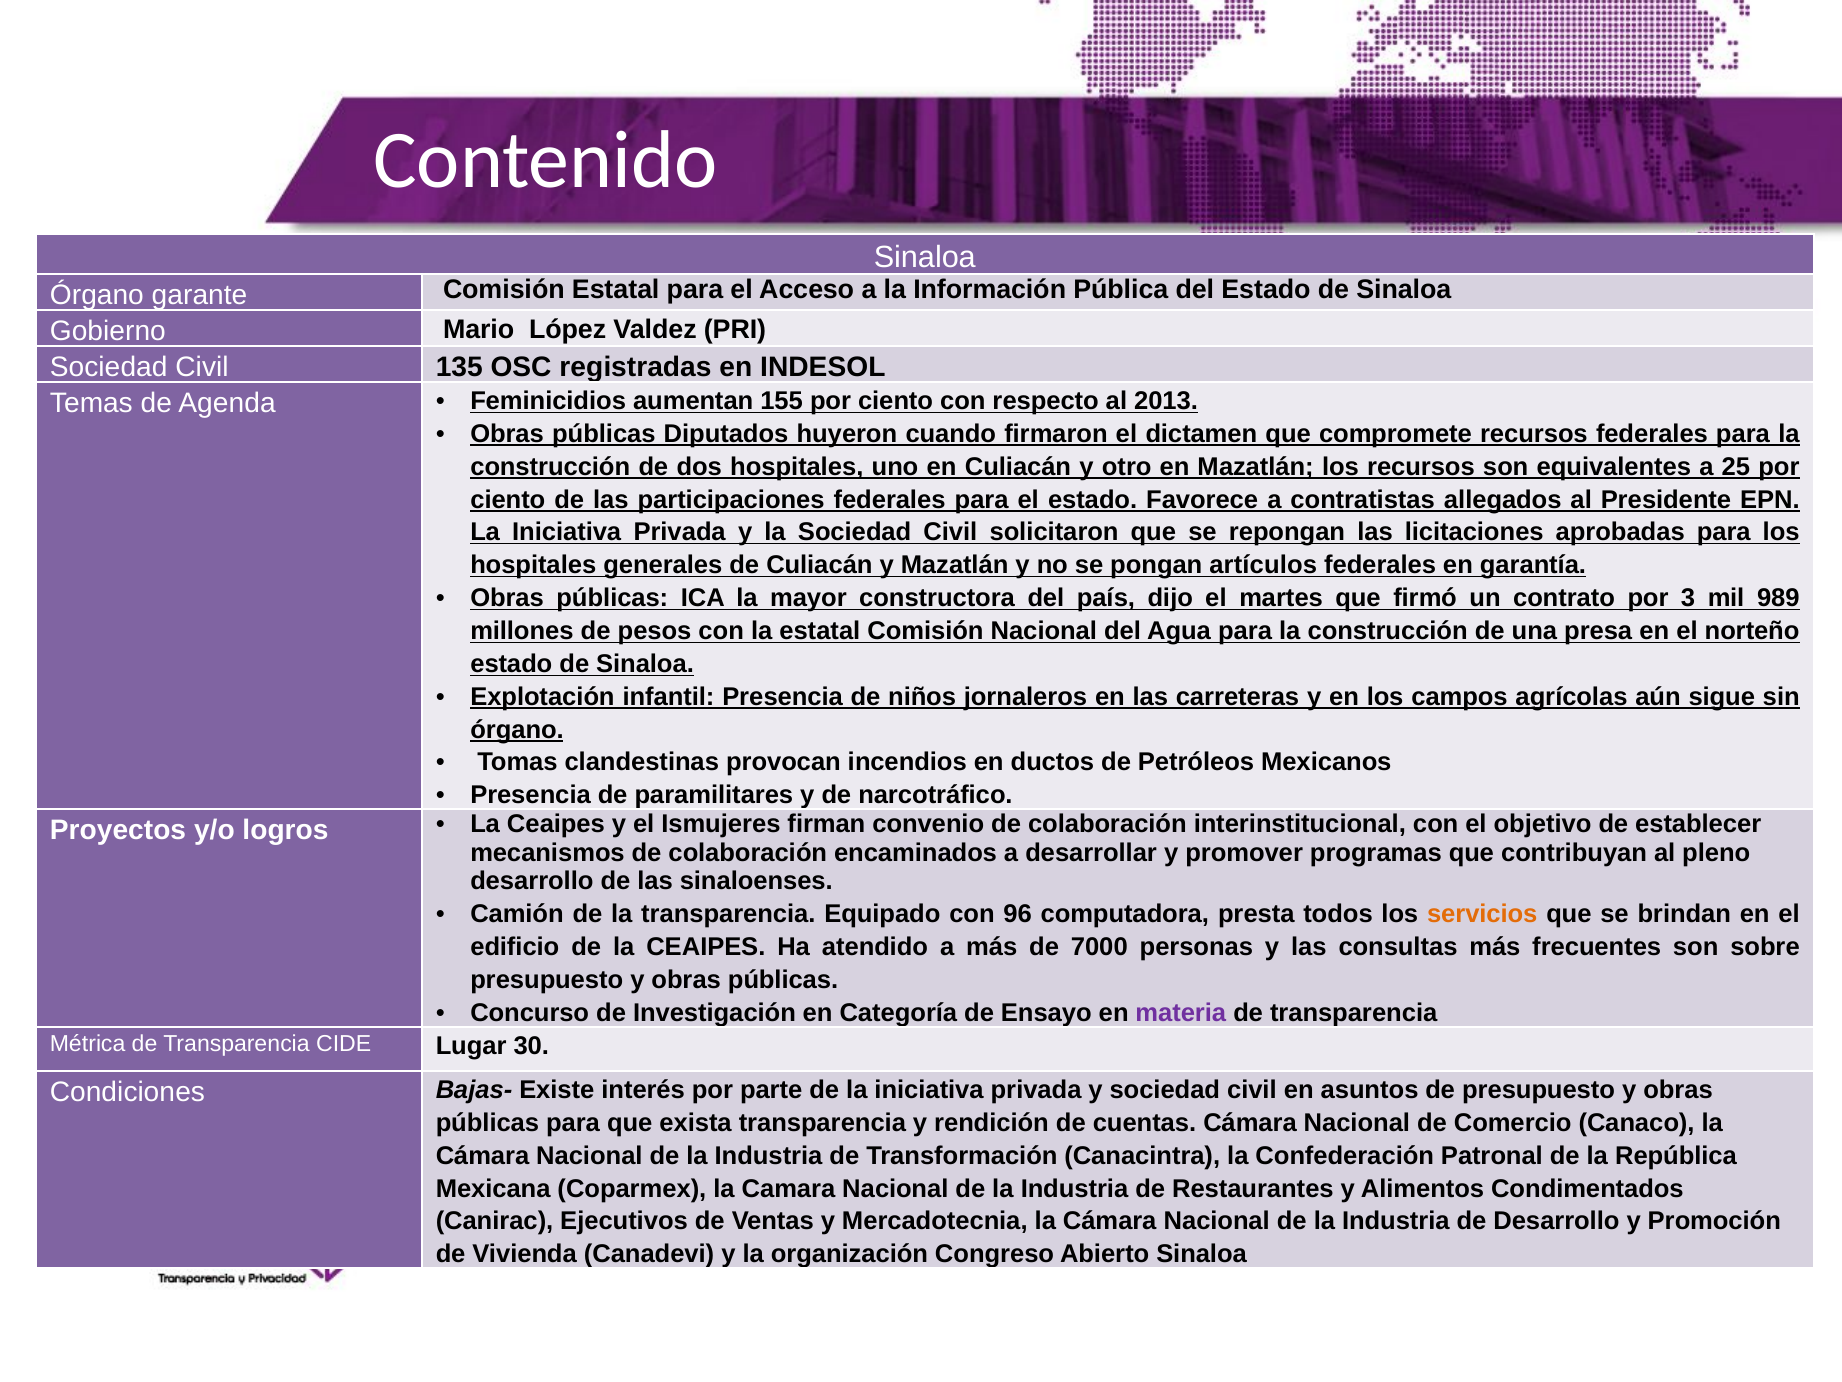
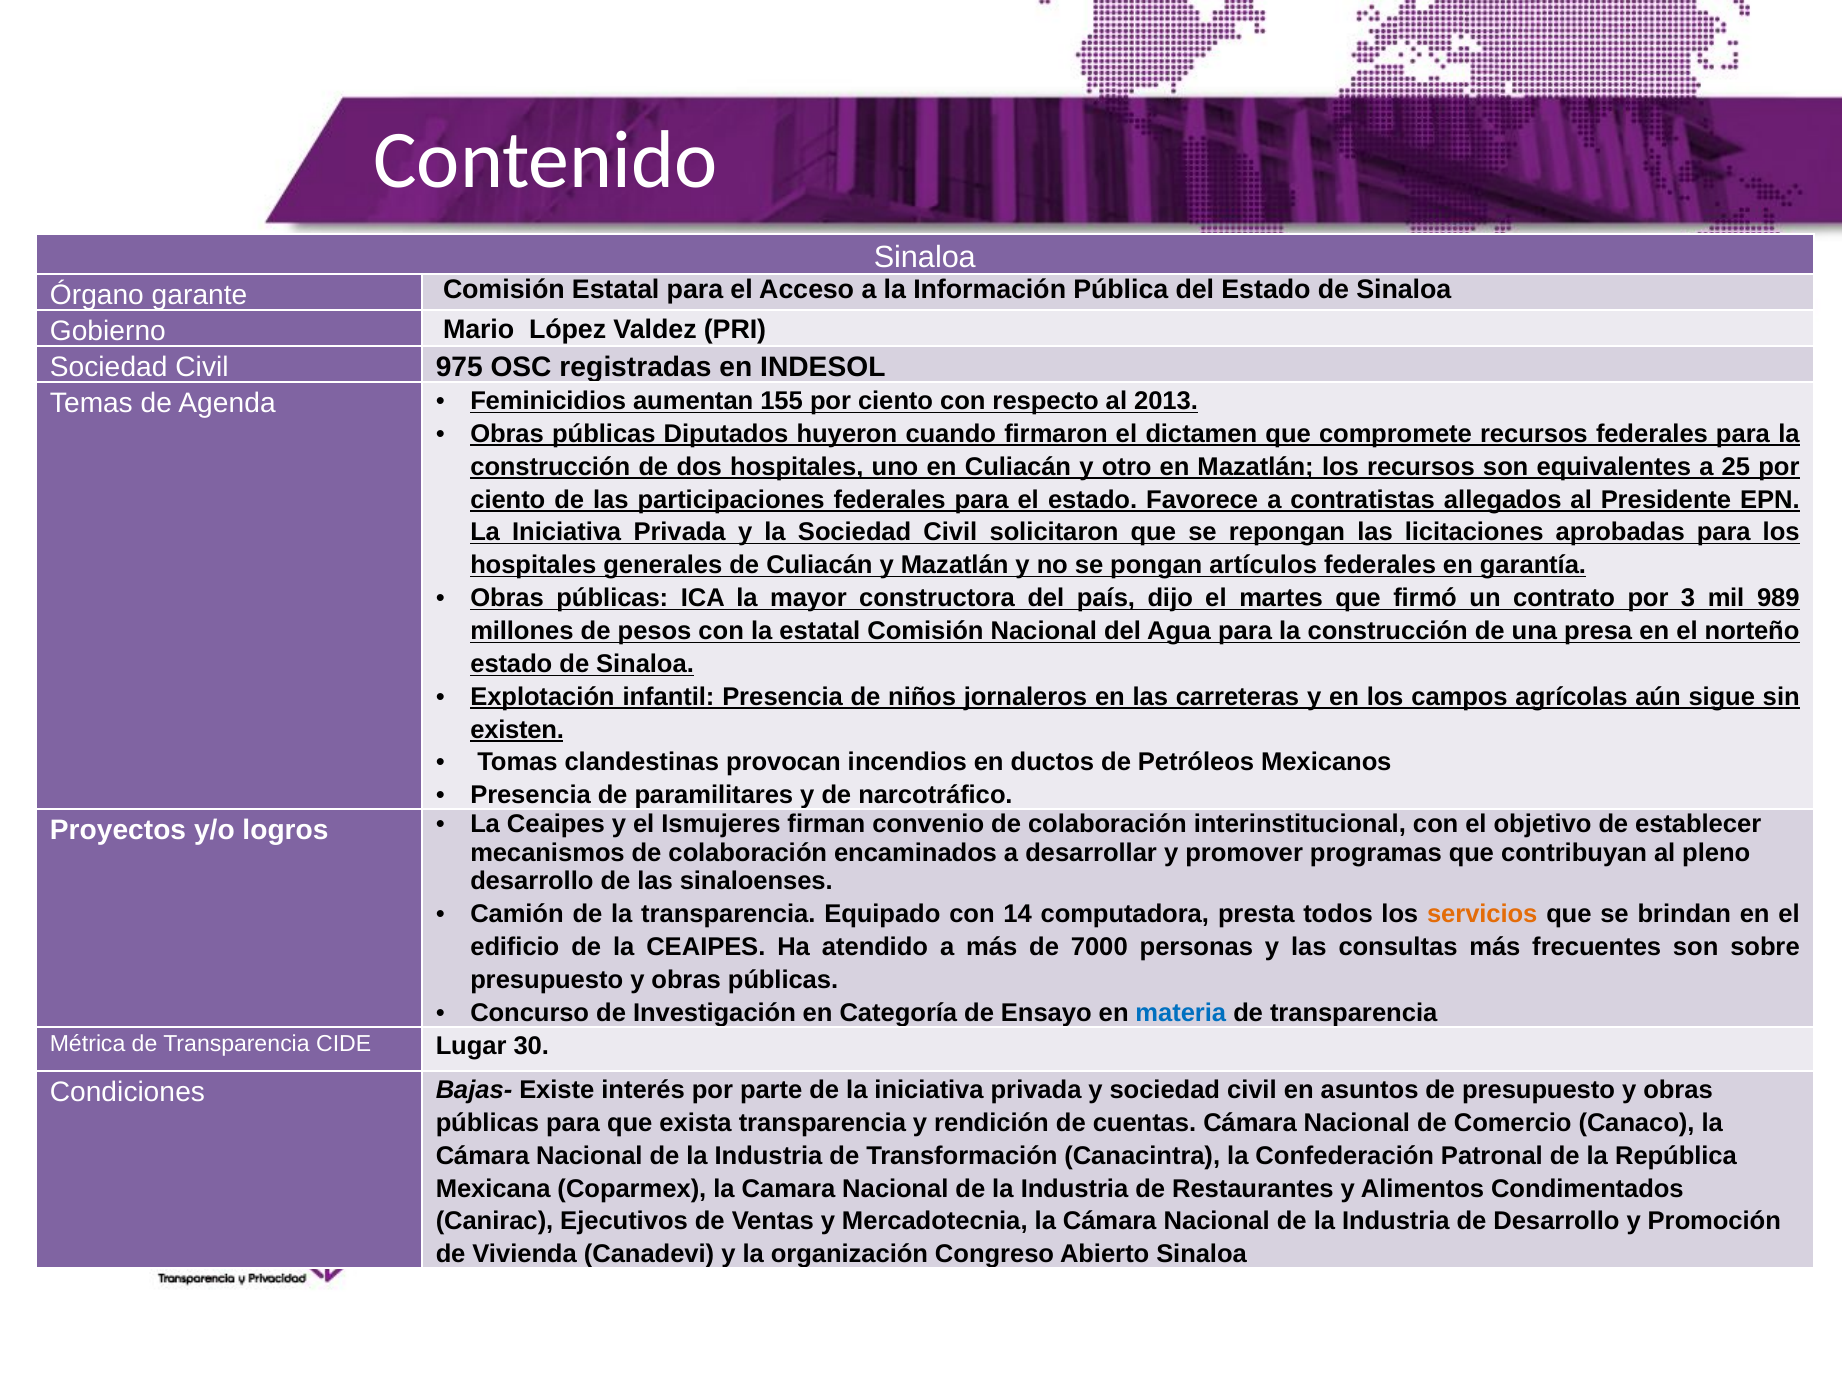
135: 135 -> 975 (459, 367)
órgano: órgano -> existen (517, 729)
96: 96 -> 14 (1018, 914)
materia colour: purple -> blue (1181, 1012)
